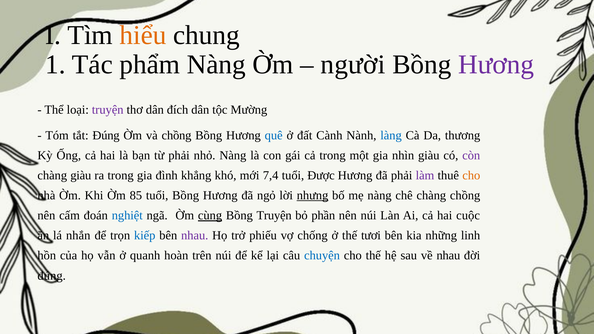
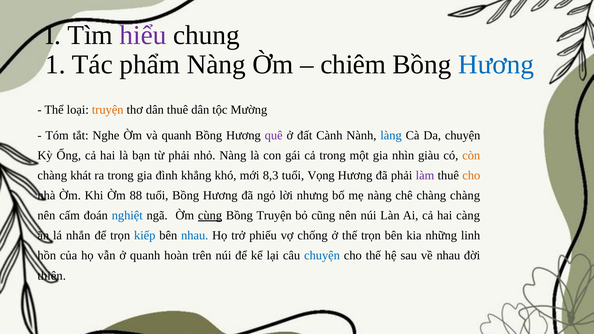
hiểu colour: orange -> purple (143, 35)
người: người -> chiêm (353, 65)
Hương colour: purple -> blue (496, 65)
truyện colour: purple -> orange (108, 110)
dân đích: đích -> thuê (178, 110)
tắt Đúng: Đúng -> Nghe (106, 135)
và chồng: chồng -> quanh (177, 135)
quê colour: blue -> purple (274, 135)
Da thương: thương -> chuyện (463, 135)
còn colour: purple -> orange (471, 155)
chàng giàu: giàu -> khát (81, 175)
7,4: 7,4 -> 8,3 (271, 175)
Được: Được -> Vọng (321, 175)
85: 85 -> 88 (136, 196)
nhưng underline: present -> none (313, 196)
chàng chồng: chồng -> chàng (465, 196)
phần: phần -> cũng (323, 216)
cuộc: cuộc -> càng (468, 216)
nhau colour: purple -> blue (195, 236)
thế tươi: tươi -> trọn (371, 236)
đúng: đúng -> thiên (52, 276)
